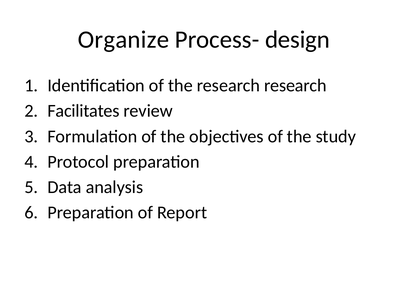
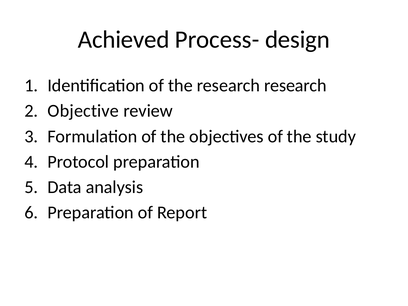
Organize: Organize -> Achieved (124, 39)
Facilitates: Facilitates -> Objective (83, 111)
